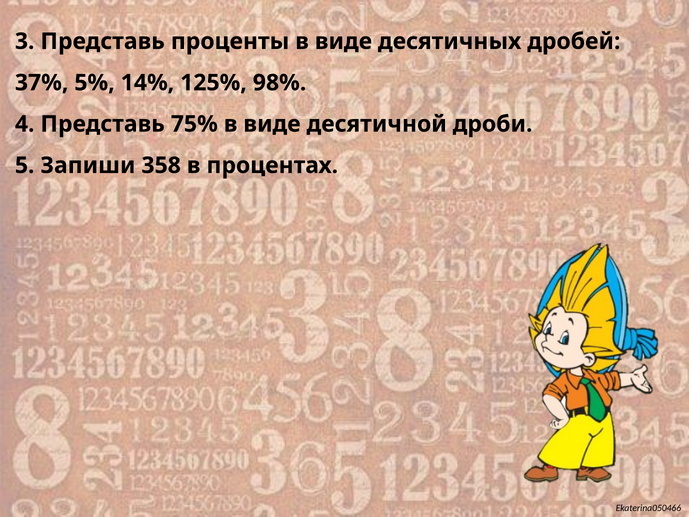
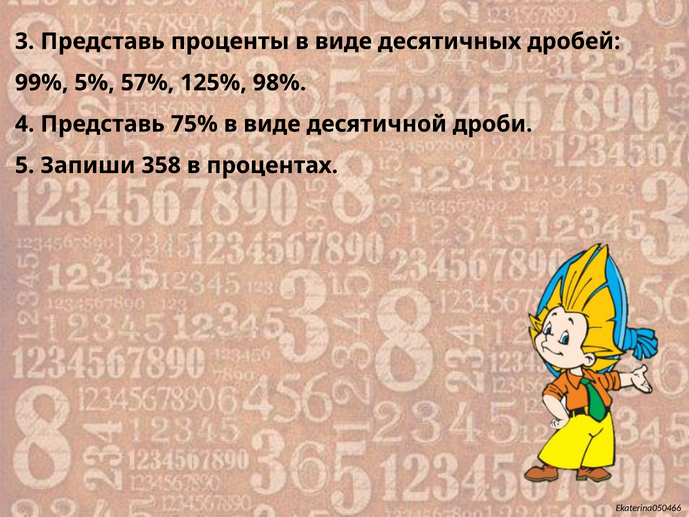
37%: 37% -> 99% (42, 83)
14%: 14% -> 57% (147, 83)
